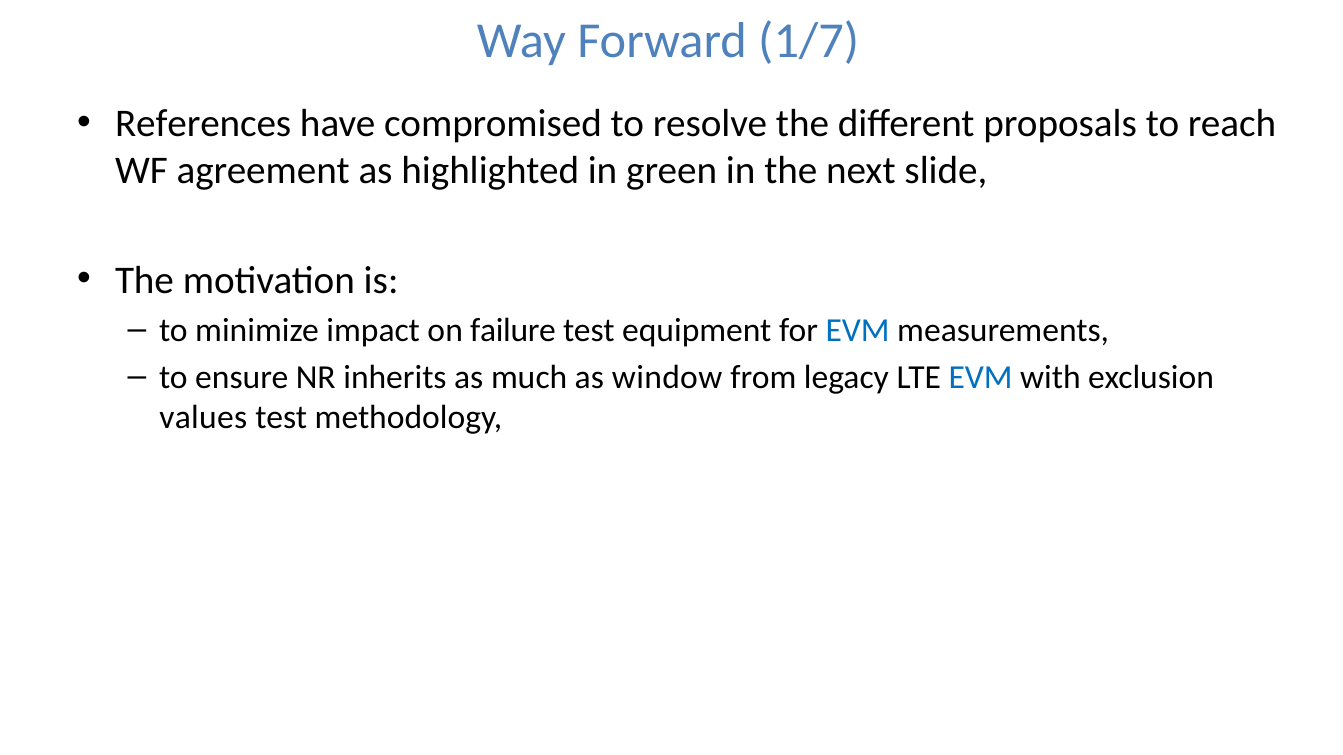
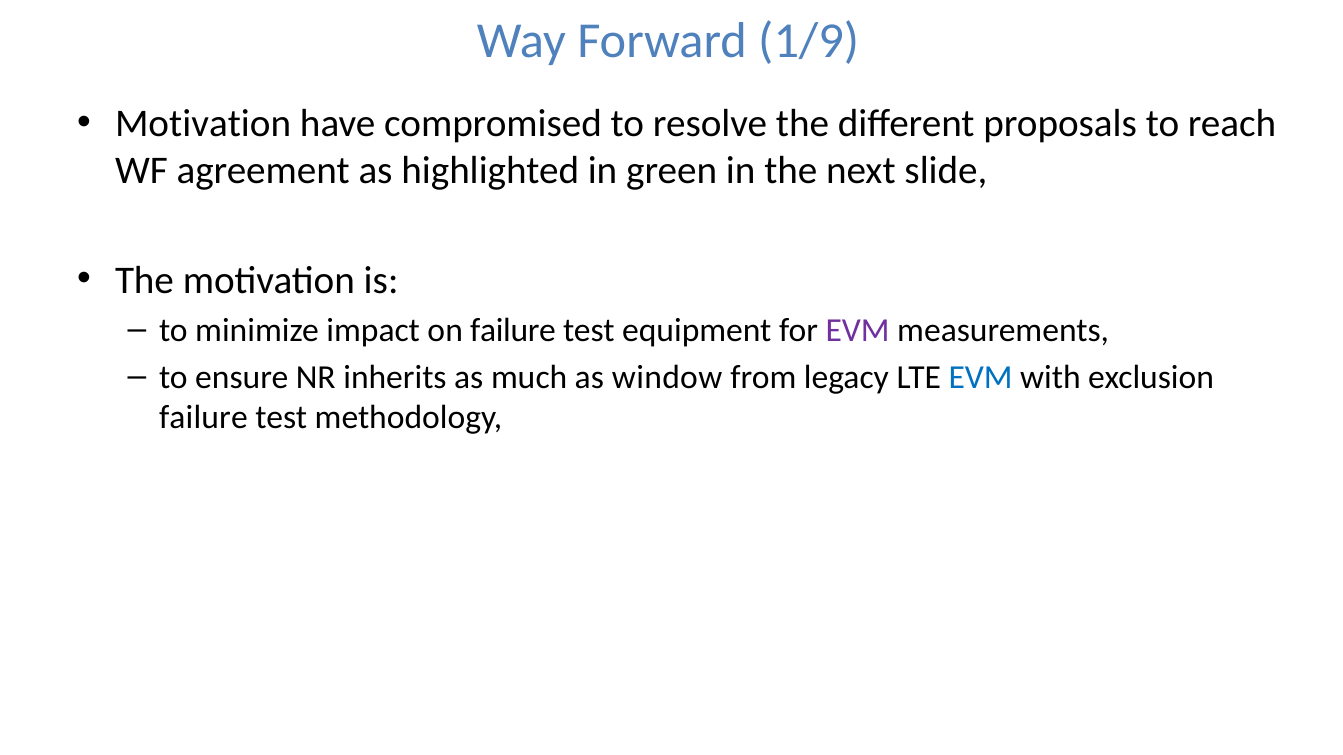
1/7: 1/7 -> 1/9 (809, 41)
References: References -> Motivation (203, 123)
EVM colour: blue -> purple (858, 330)
values: values -> failure (203, 418)
